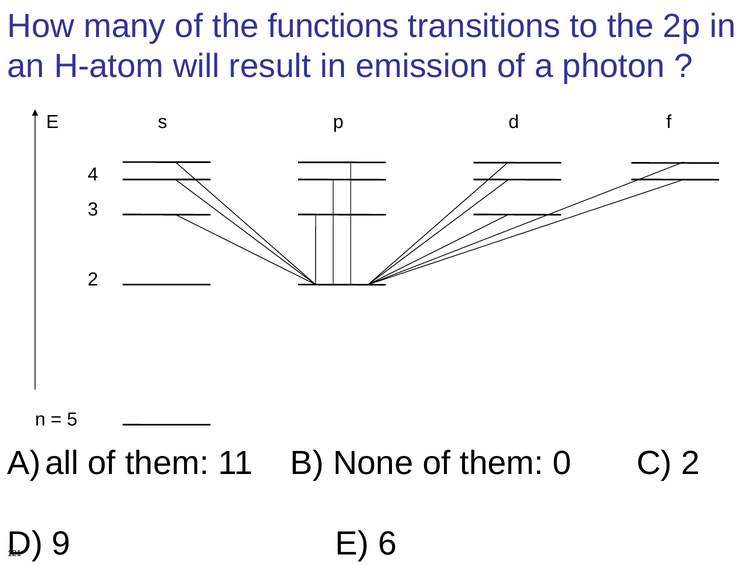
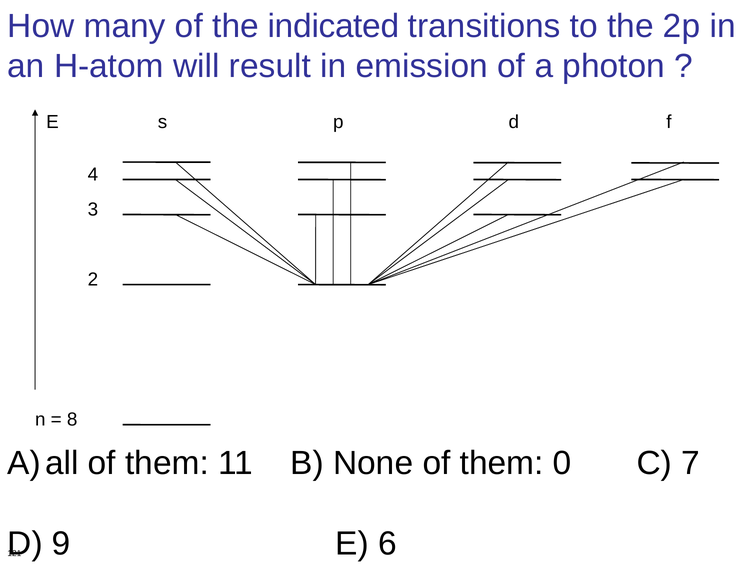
functions: functions -> indicated (334, 26)
5: 5 -> 8 (72, 420)
C 2: 2 -> 7 (691, 464)
